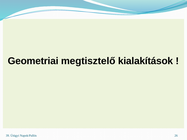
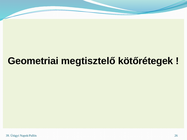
kialakítások: kialakítások -> kötőrétegek (146, 61)
